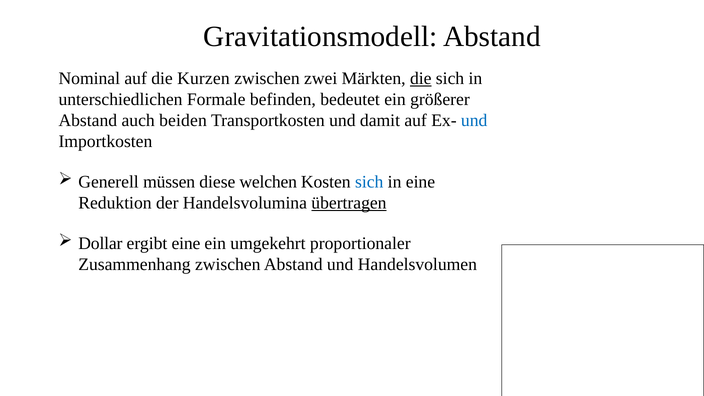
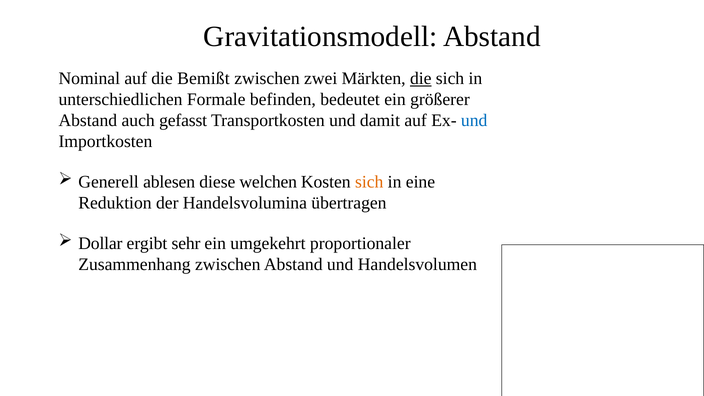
Kurzen: Kurzen -> Bemißt (203, 78)
beiden: beiden -> gefasst (183, 121)
müssen: müssen -> ablesen (169, 182)
sich colour: blue -> orange (369, 182)
übertragen underline: present -> none (349, 203)
ergibt eine: eine -> sehr (186, 243)
